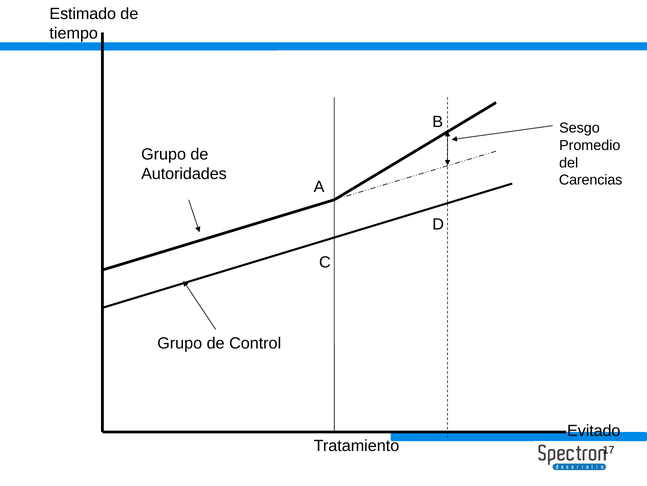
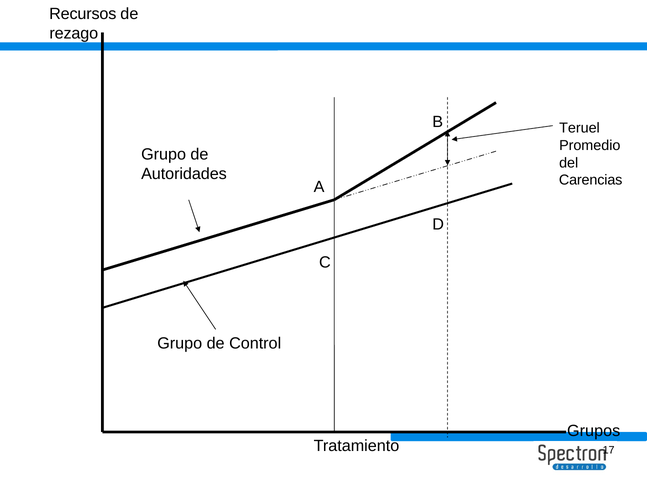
Estimado: Estimado -> Recursos (83, 14)
tiempo: tiempo -> rezago (74, 33)
Sesgo: Sesgo -> Teruel (579, 128)
Evitado: Evitado -> Grupos (594, 430)
